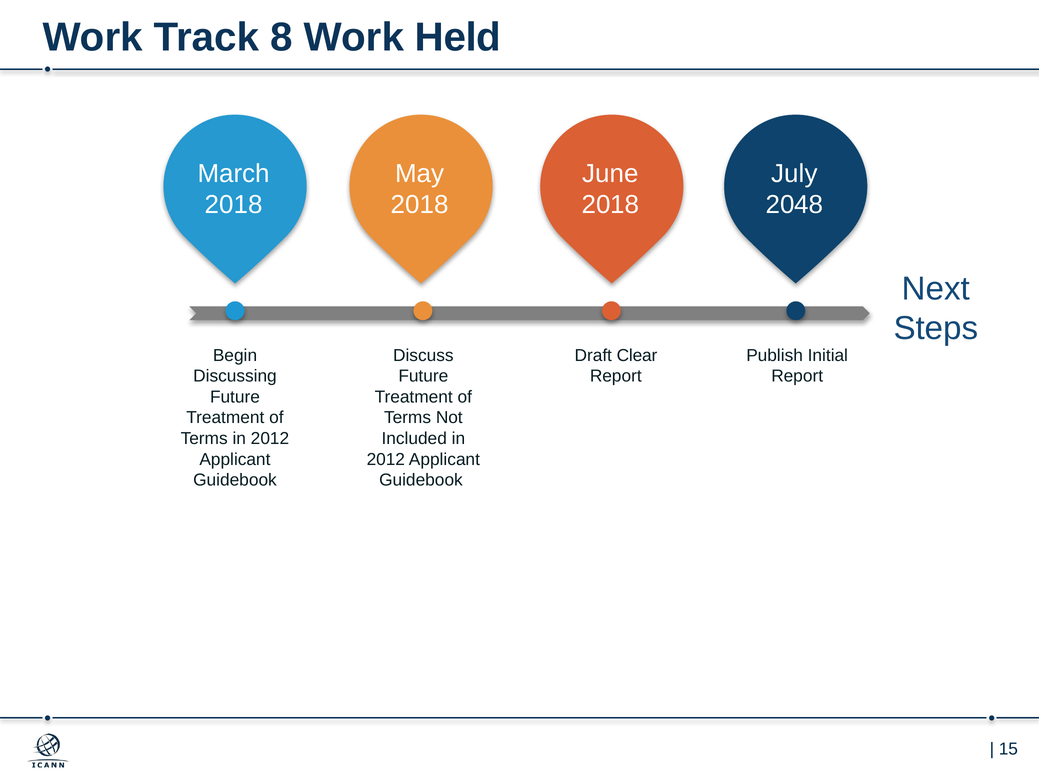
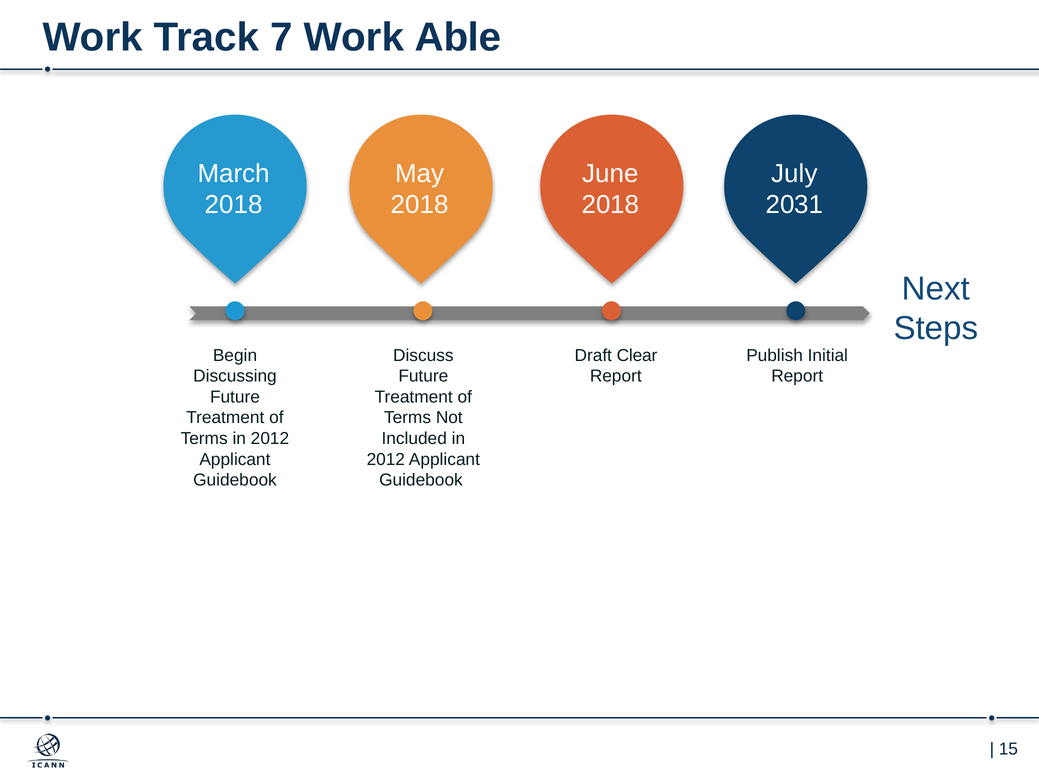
8: 8 -> 7 (282, 38)
Held: Held -> Able (458, 38)
2048: 2048 -> 2031 (794, 205)
